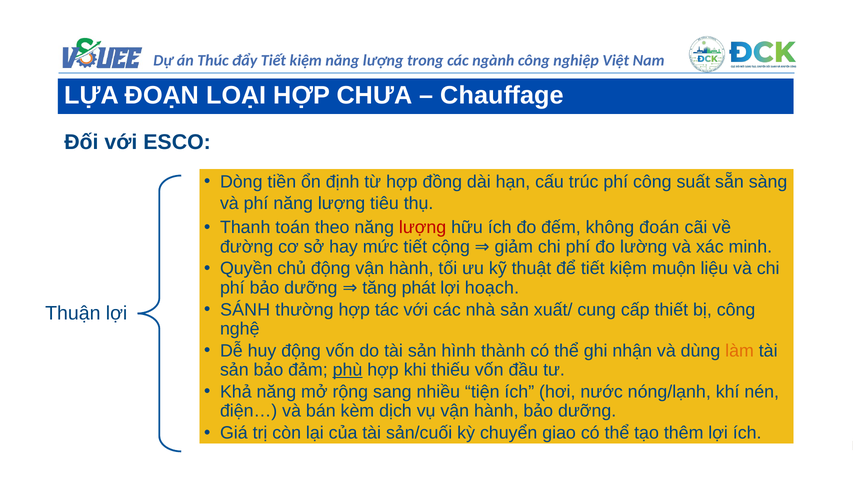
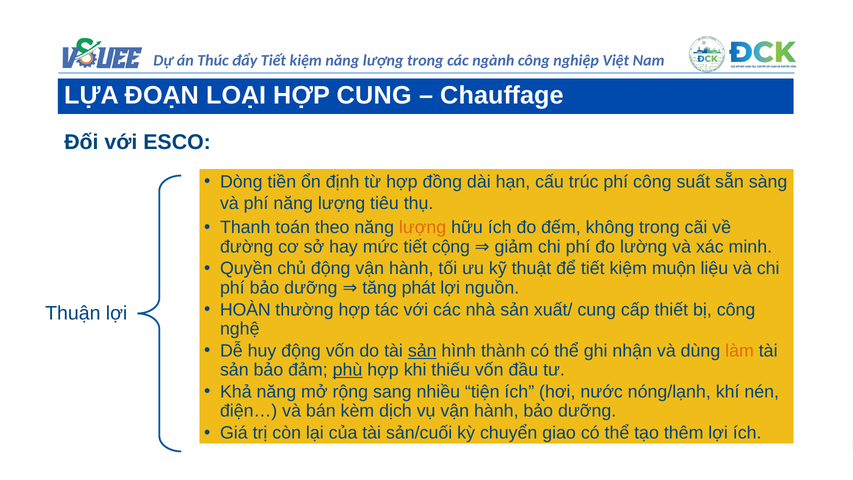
HỢP CHƯA: CHƯA -> CUNG (374, 95)
lượng colour: red -> orange (423, 227)
không đoán: đoán -> trong (659, 227)
hoạch: hoạch -> nguồn (492, 288)
SÁNH: SÁNH -> HOÀN (245, 310)
sản underline: none -> present (422, 351)
